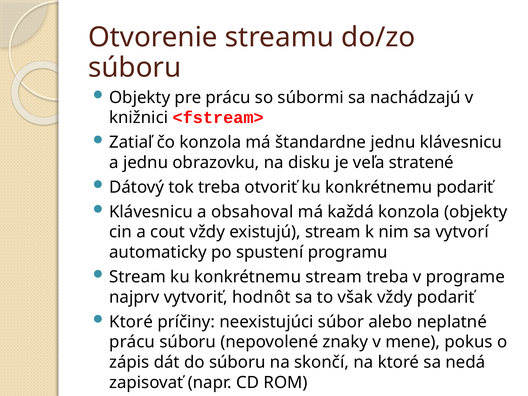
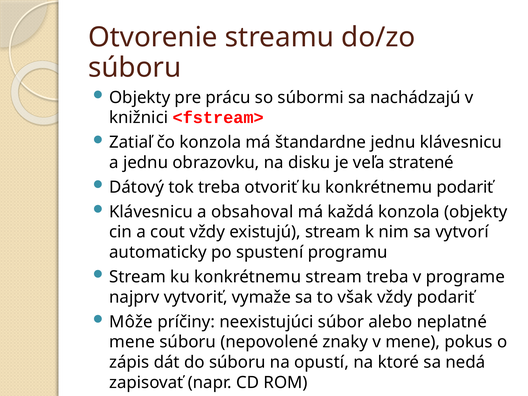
hodnôt: hodnôt -> vymaže (261, 297)
Ktoré: Ktoré -> Môže (131, 322)
prácu: prácu -> mene (132, 342)
skončí: skončí -> opustí (322, 362)
